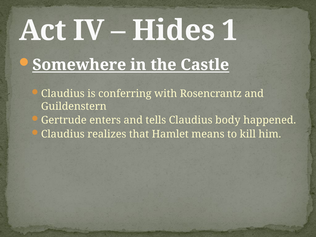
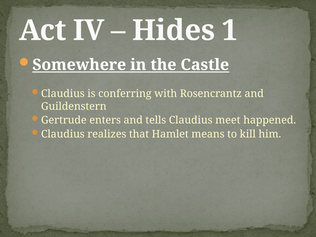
body: body -> meet (228, 120)
